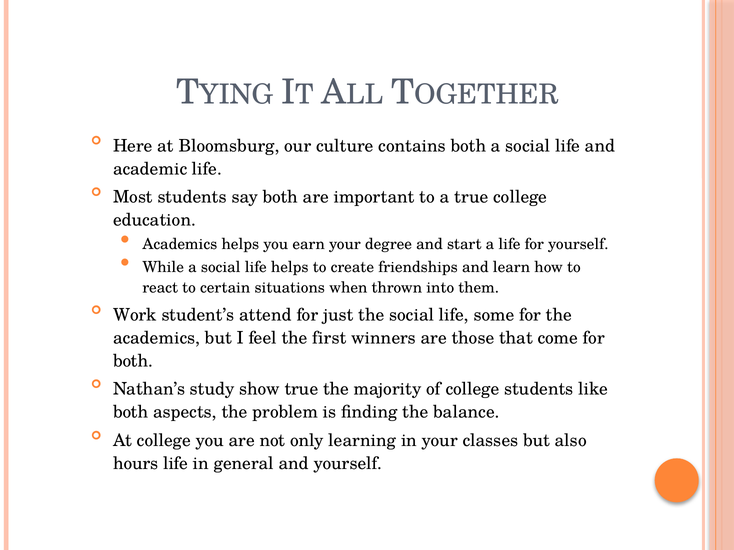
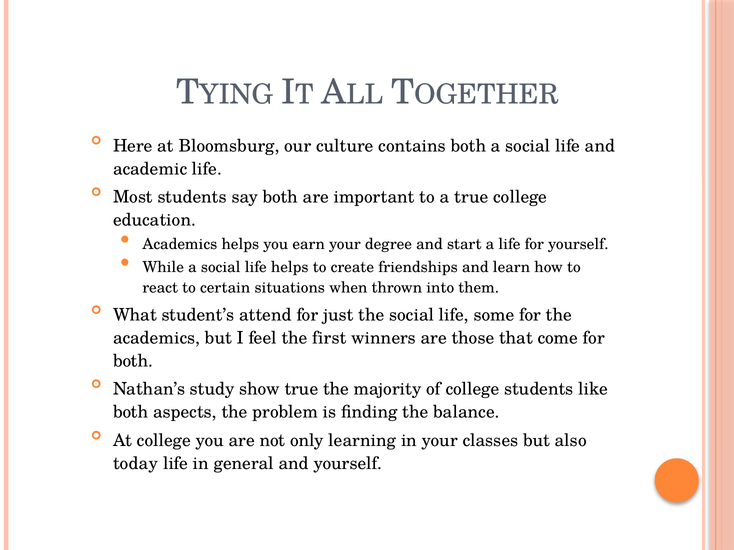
Work: Work -> What (135, 315)
hours: hours -> today (136, 464)
